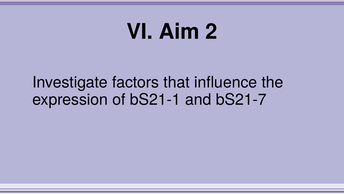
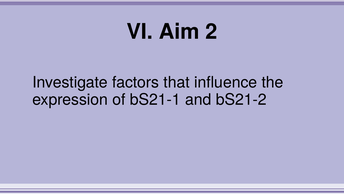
bS21-7: bS21-7 -> bS21-2 (241, 99)
